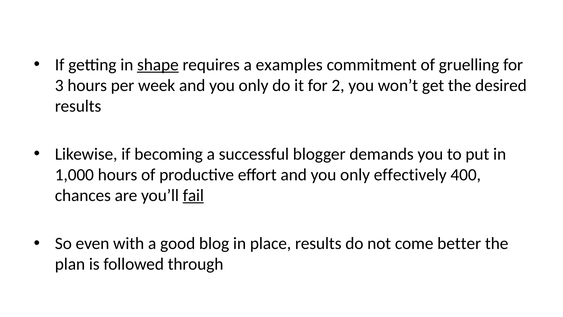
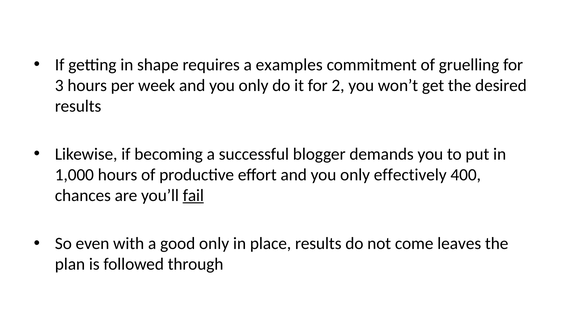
shape underline: present -> none (158, 65)
good blog: blog -> only (214, 243)
better: better -> leaves (459, 243)
